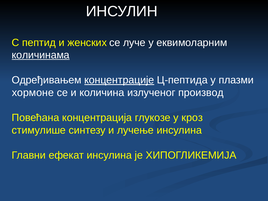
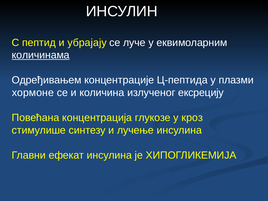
женских: женских -> убрајају (87, 43)
концентрације underline: present -> none (119, 80)
производ: производ -> ексрецију (201, 93)
